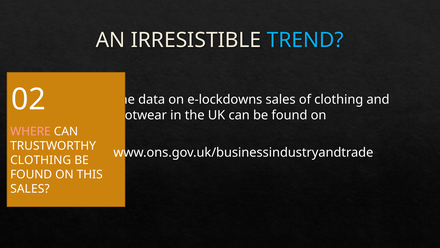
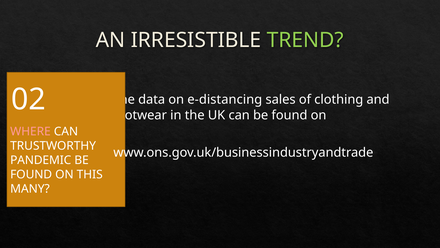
TREND colour: light blue -> light green (305, 40)
e-lockdowns: e-lockdowns -> e-distancing (225, 100)
CLOTHING: CLOTHING -> PANDEMIC (41, 160)
SALES: SALES -> MANY (30, 188)
